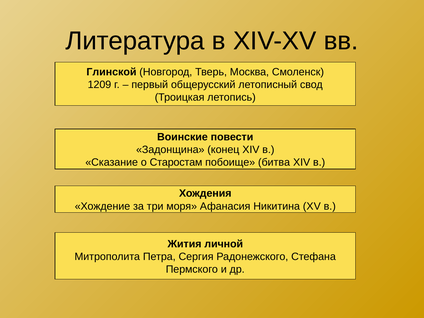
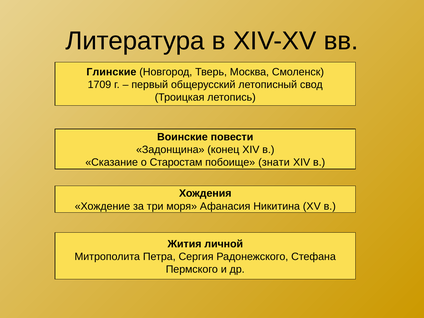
Глинской: Глинской -> Глинские (111, 72)
1209: 1209 -> 1709 (99, 85)
битва: битва -> знати (274, 162)
